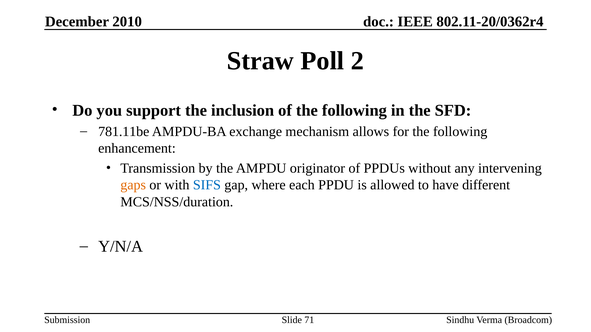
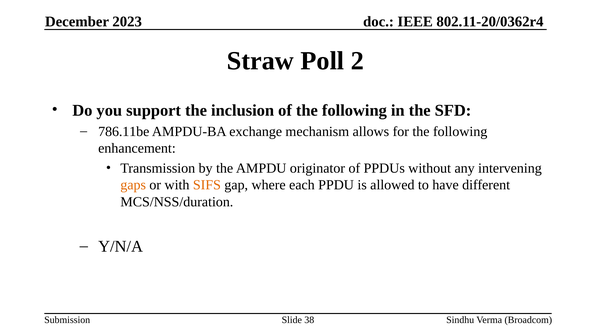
2010: 2010 -> 2023 (127, 22)
781.11be: 781.11be -> 786.11be (124, 132)
SIFS colour: blue -> orange (207, 185)
71: 71 -> 38 (309, 320)
